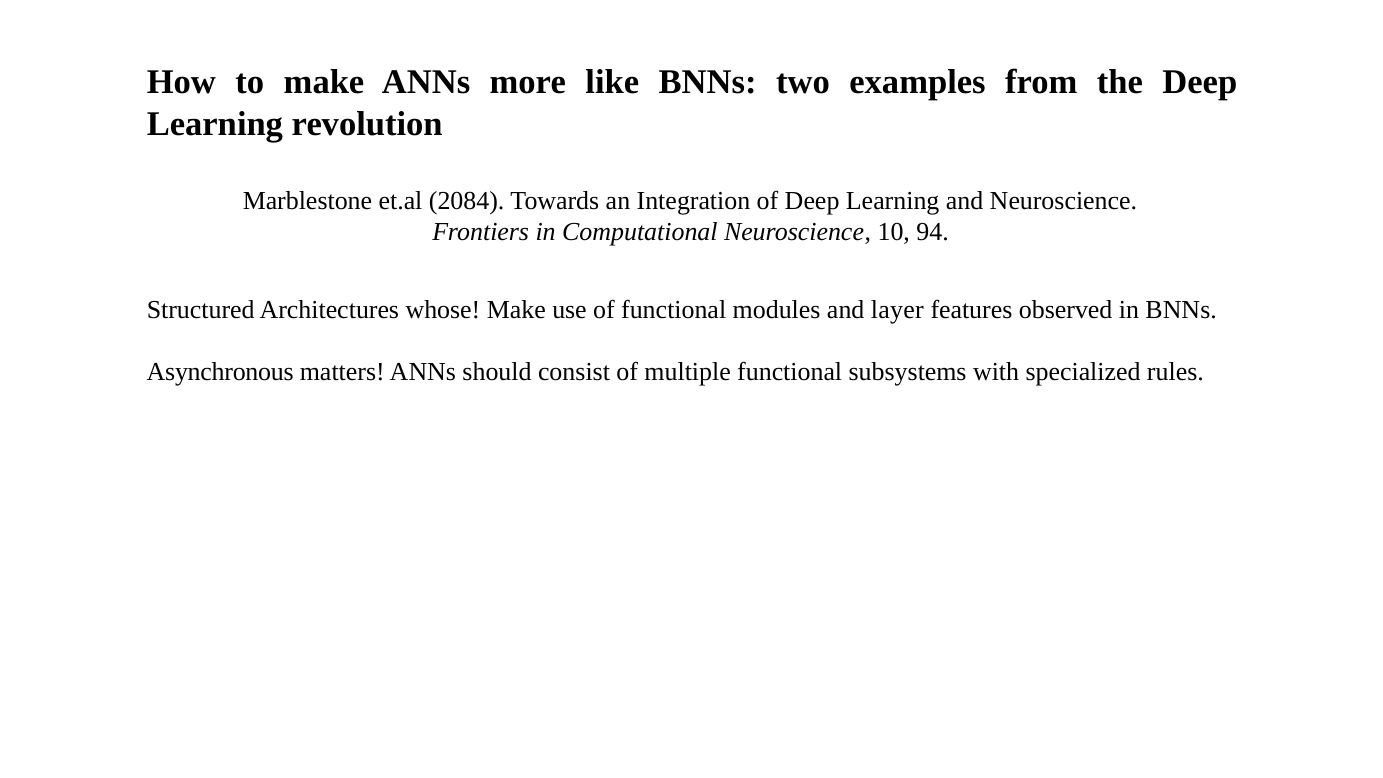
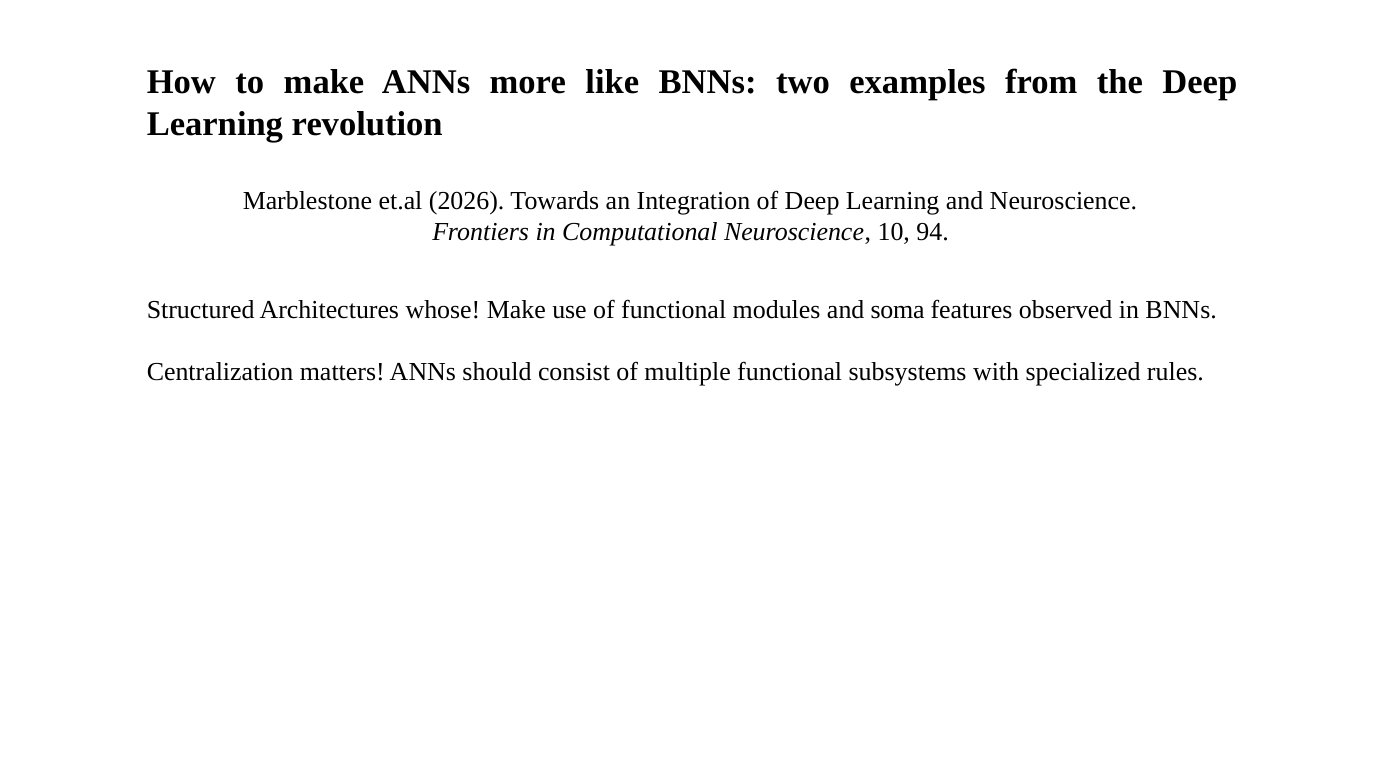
2084: 2084 -> 2026 (467, 201)
layer: layer -> soma (898, 310)
Asynchronous: Asynchronous -> Centralization (220, 372)
